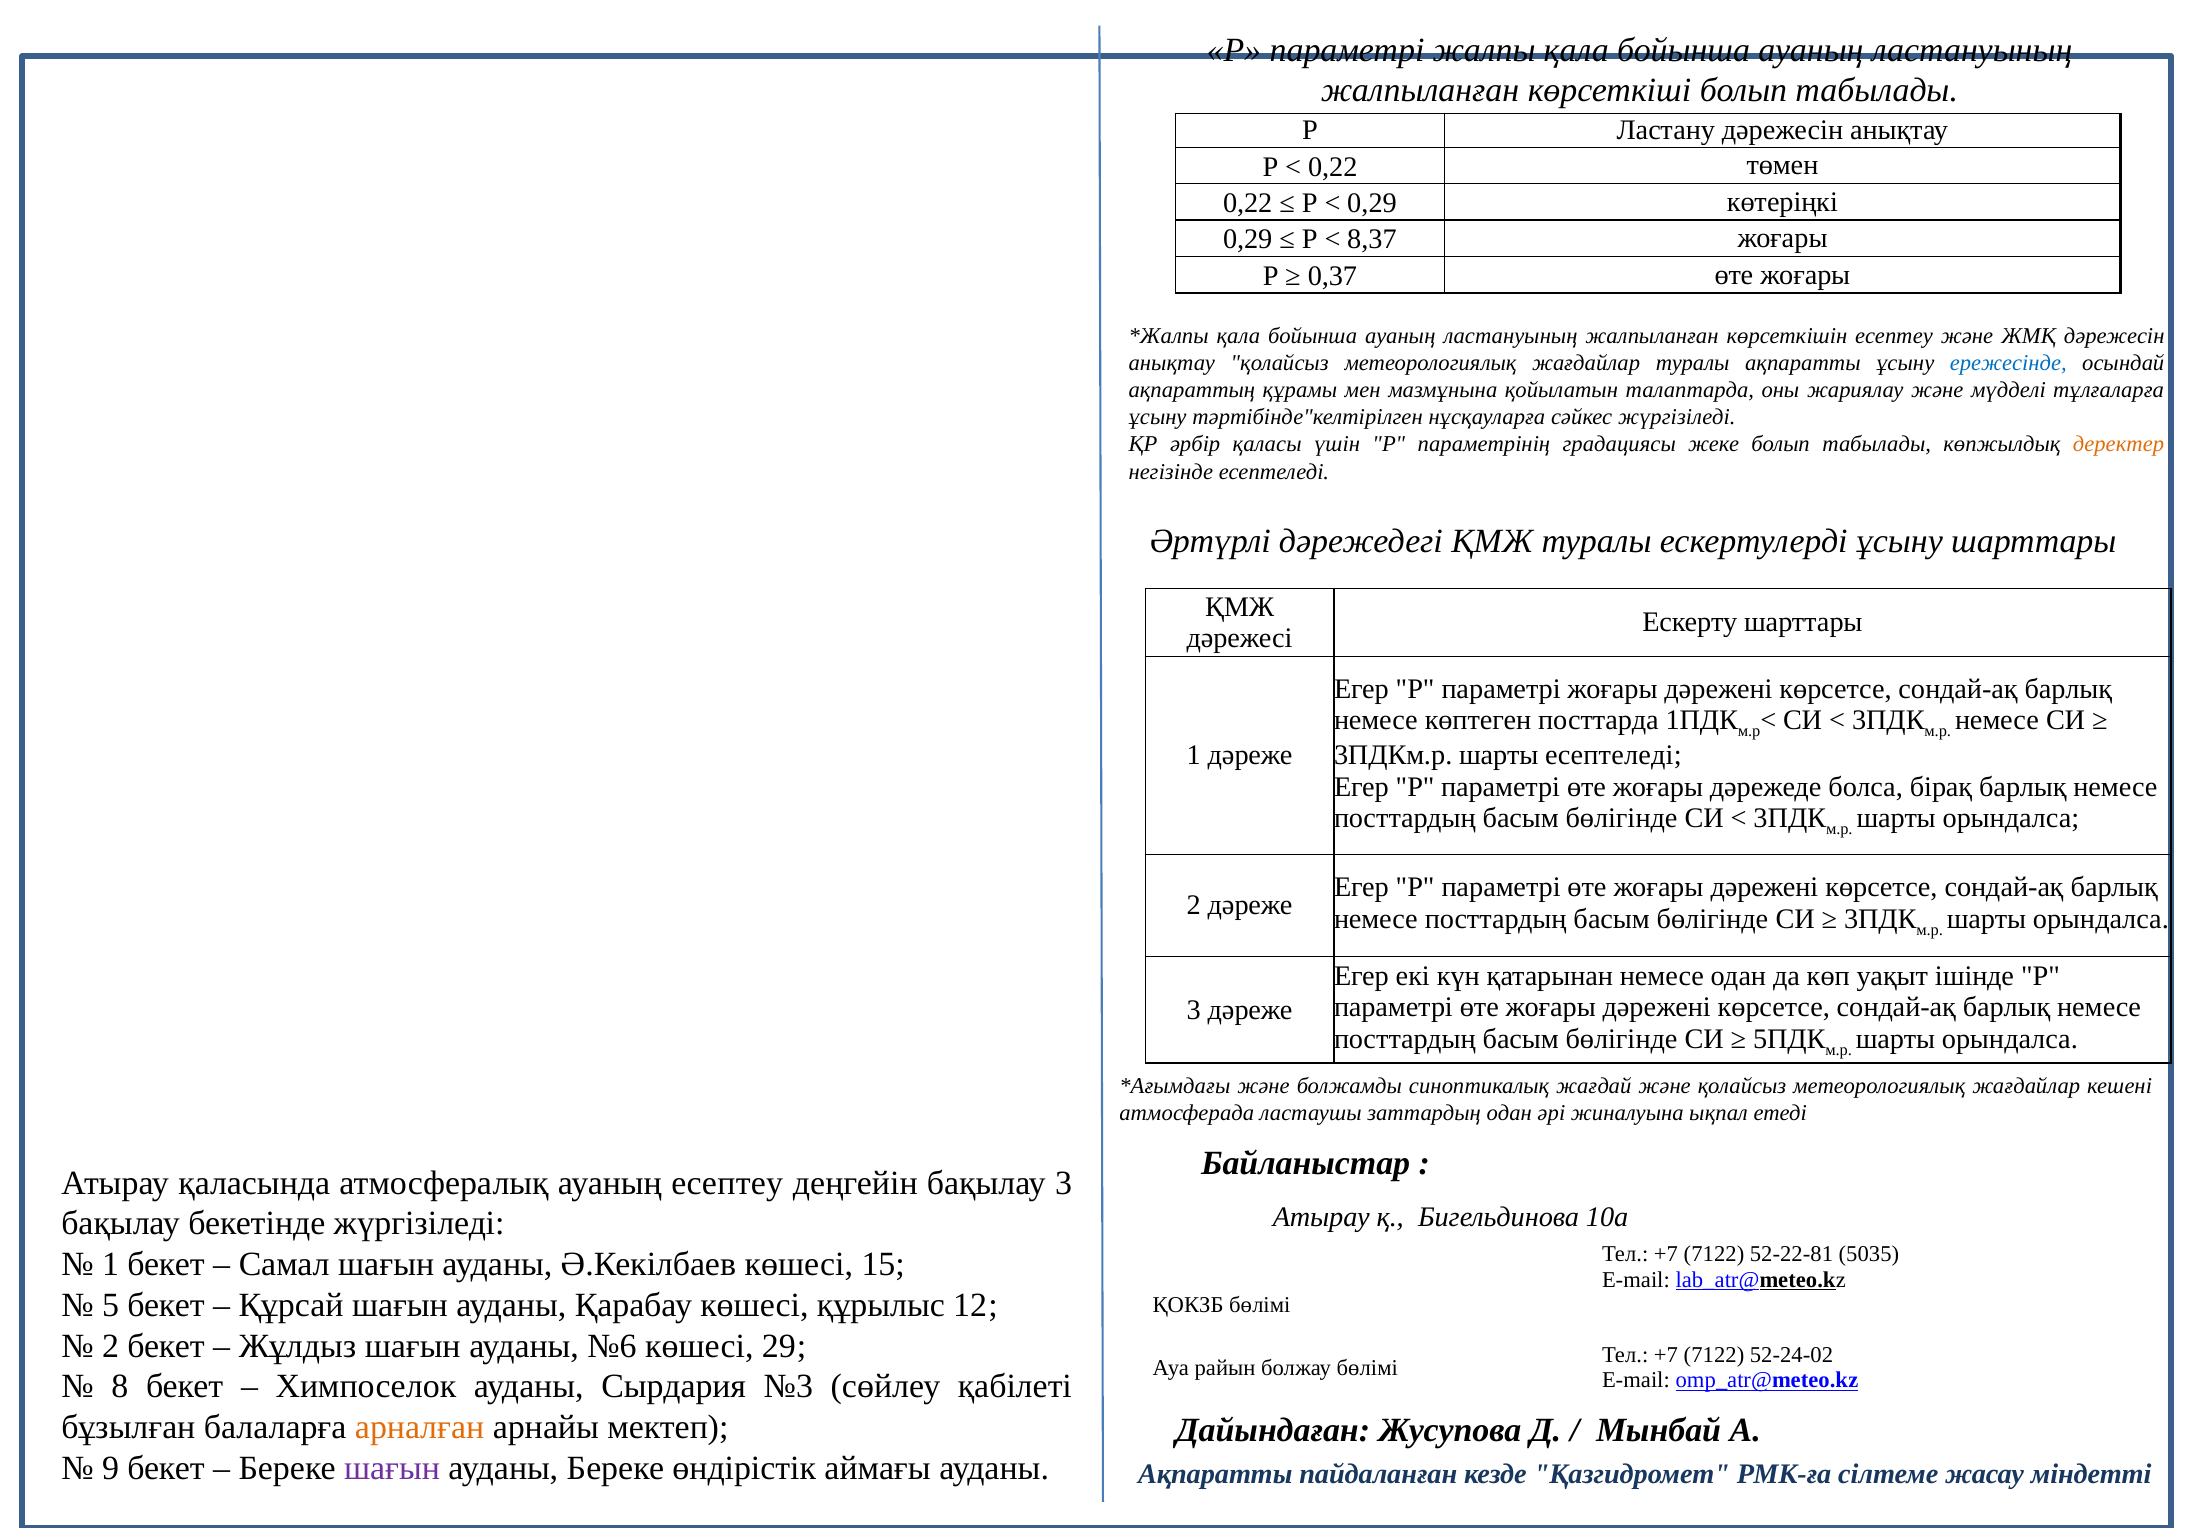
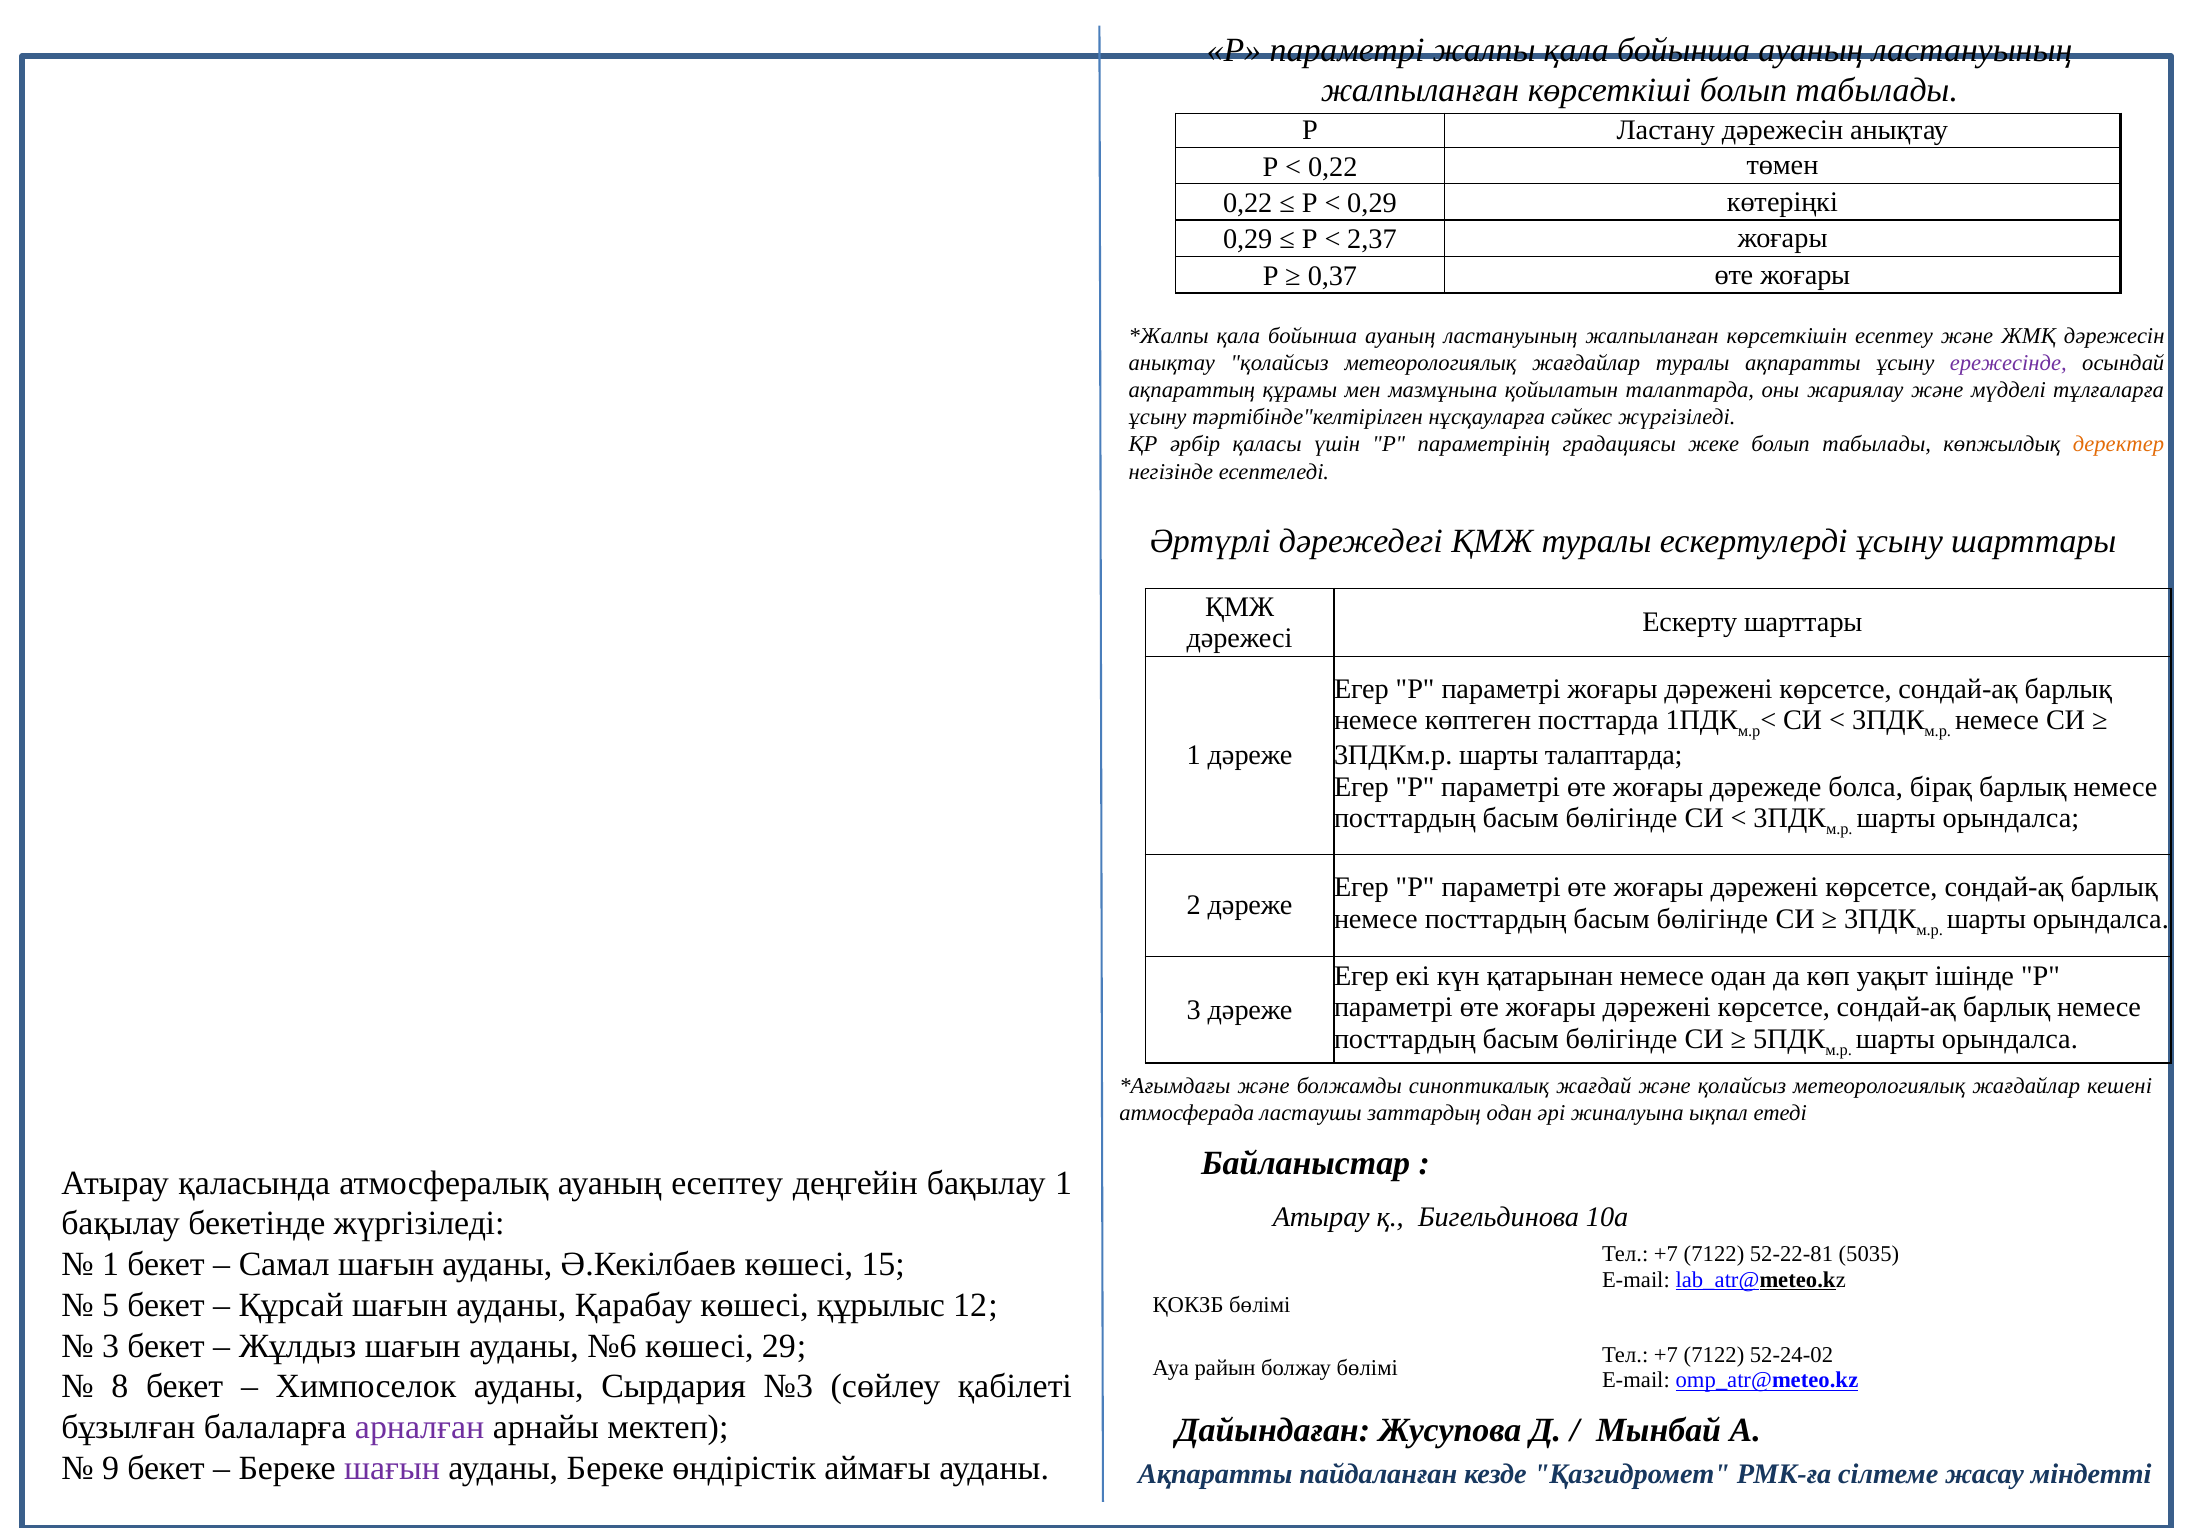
8,37: 8,37 -> 2,37 (1372, 239)
ережесінде colour: blue -> purple (2008, 363)
шарты есептеледі: есептеледі -> талаптарда (1614, 755)
бақылау 3: 3 -> 1 (1063, 1182)
2: 2 -> 3 (111, 1345)
арналған colour: orange -> purple (420, 1427)
